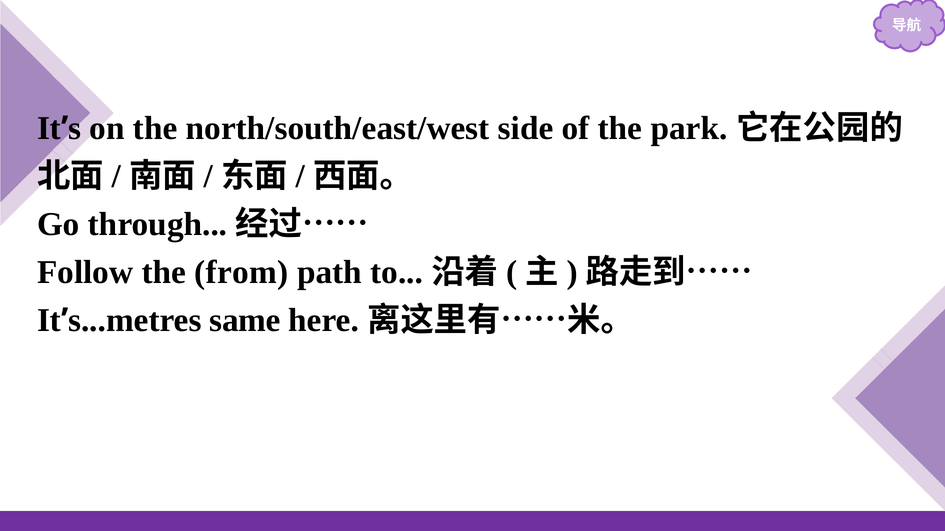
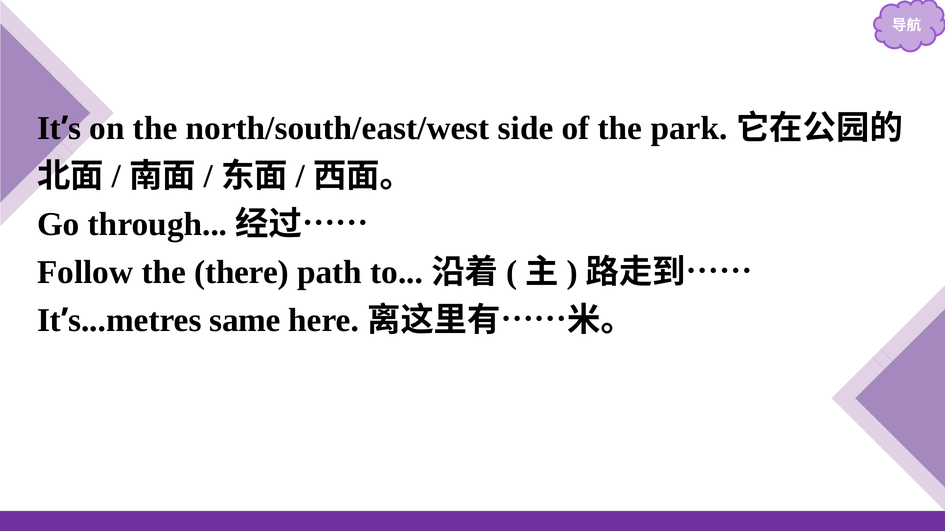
from: from -> there (242, 273)
